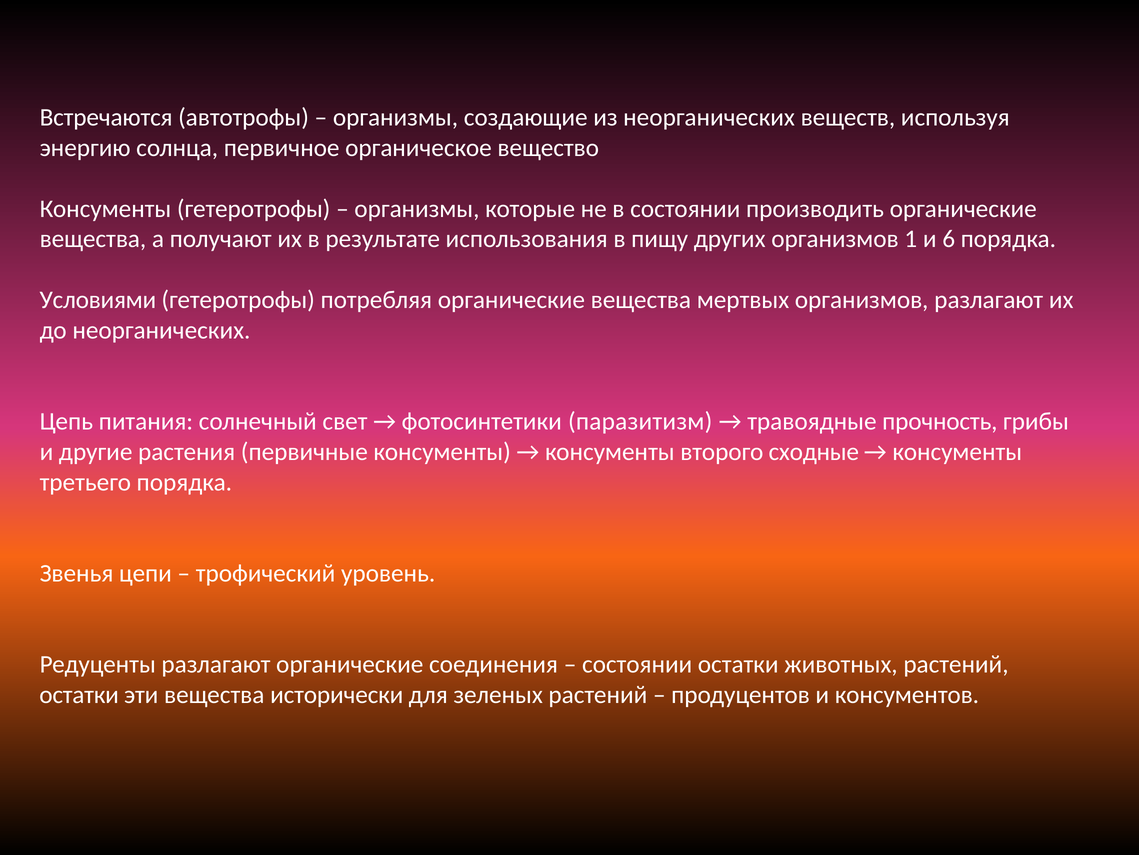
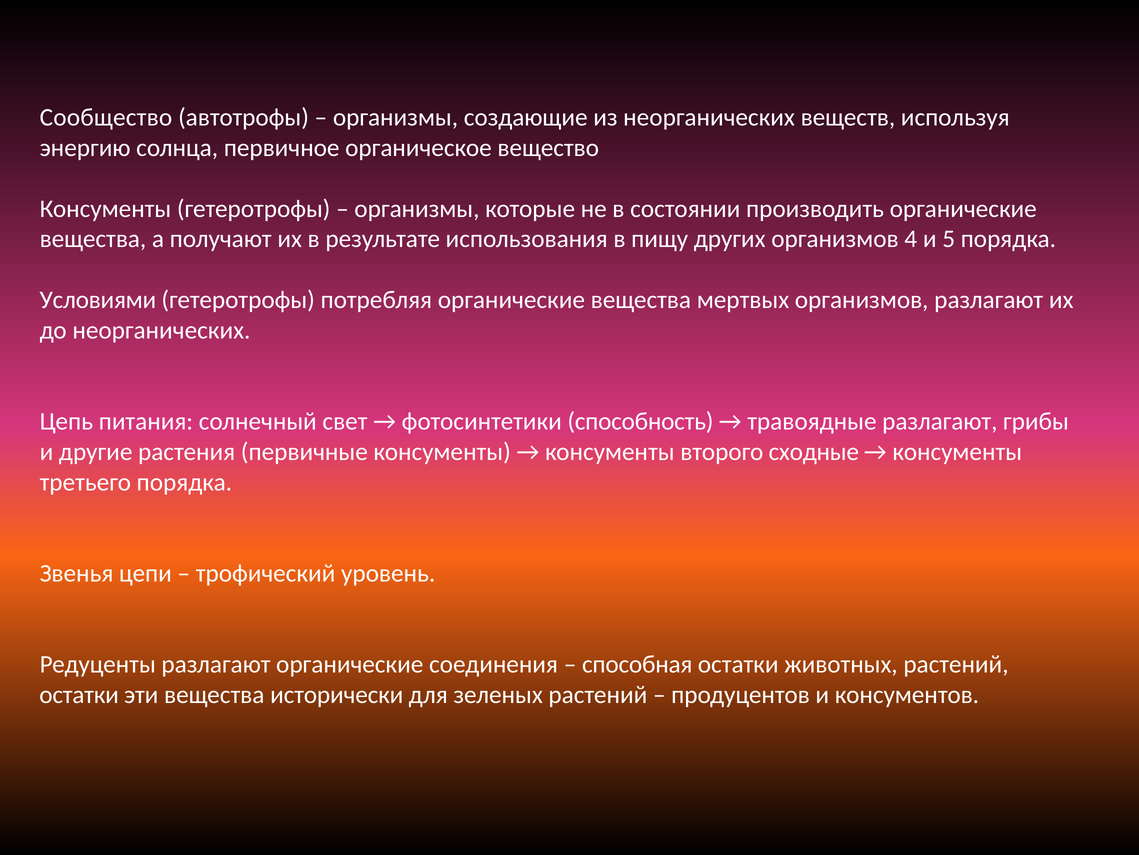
Встречаются: Встречаются -> Сообщество (106, 117)
1: 1 -> 4 (911, 239)
6: 6 -> 5 (949, 239)
паразитизм: паразитизм -> способность (640, 421)
травоядные прочность: прочность -> разлагают (940, 421)
состоянии: состоянии -> способная (637, 664)
